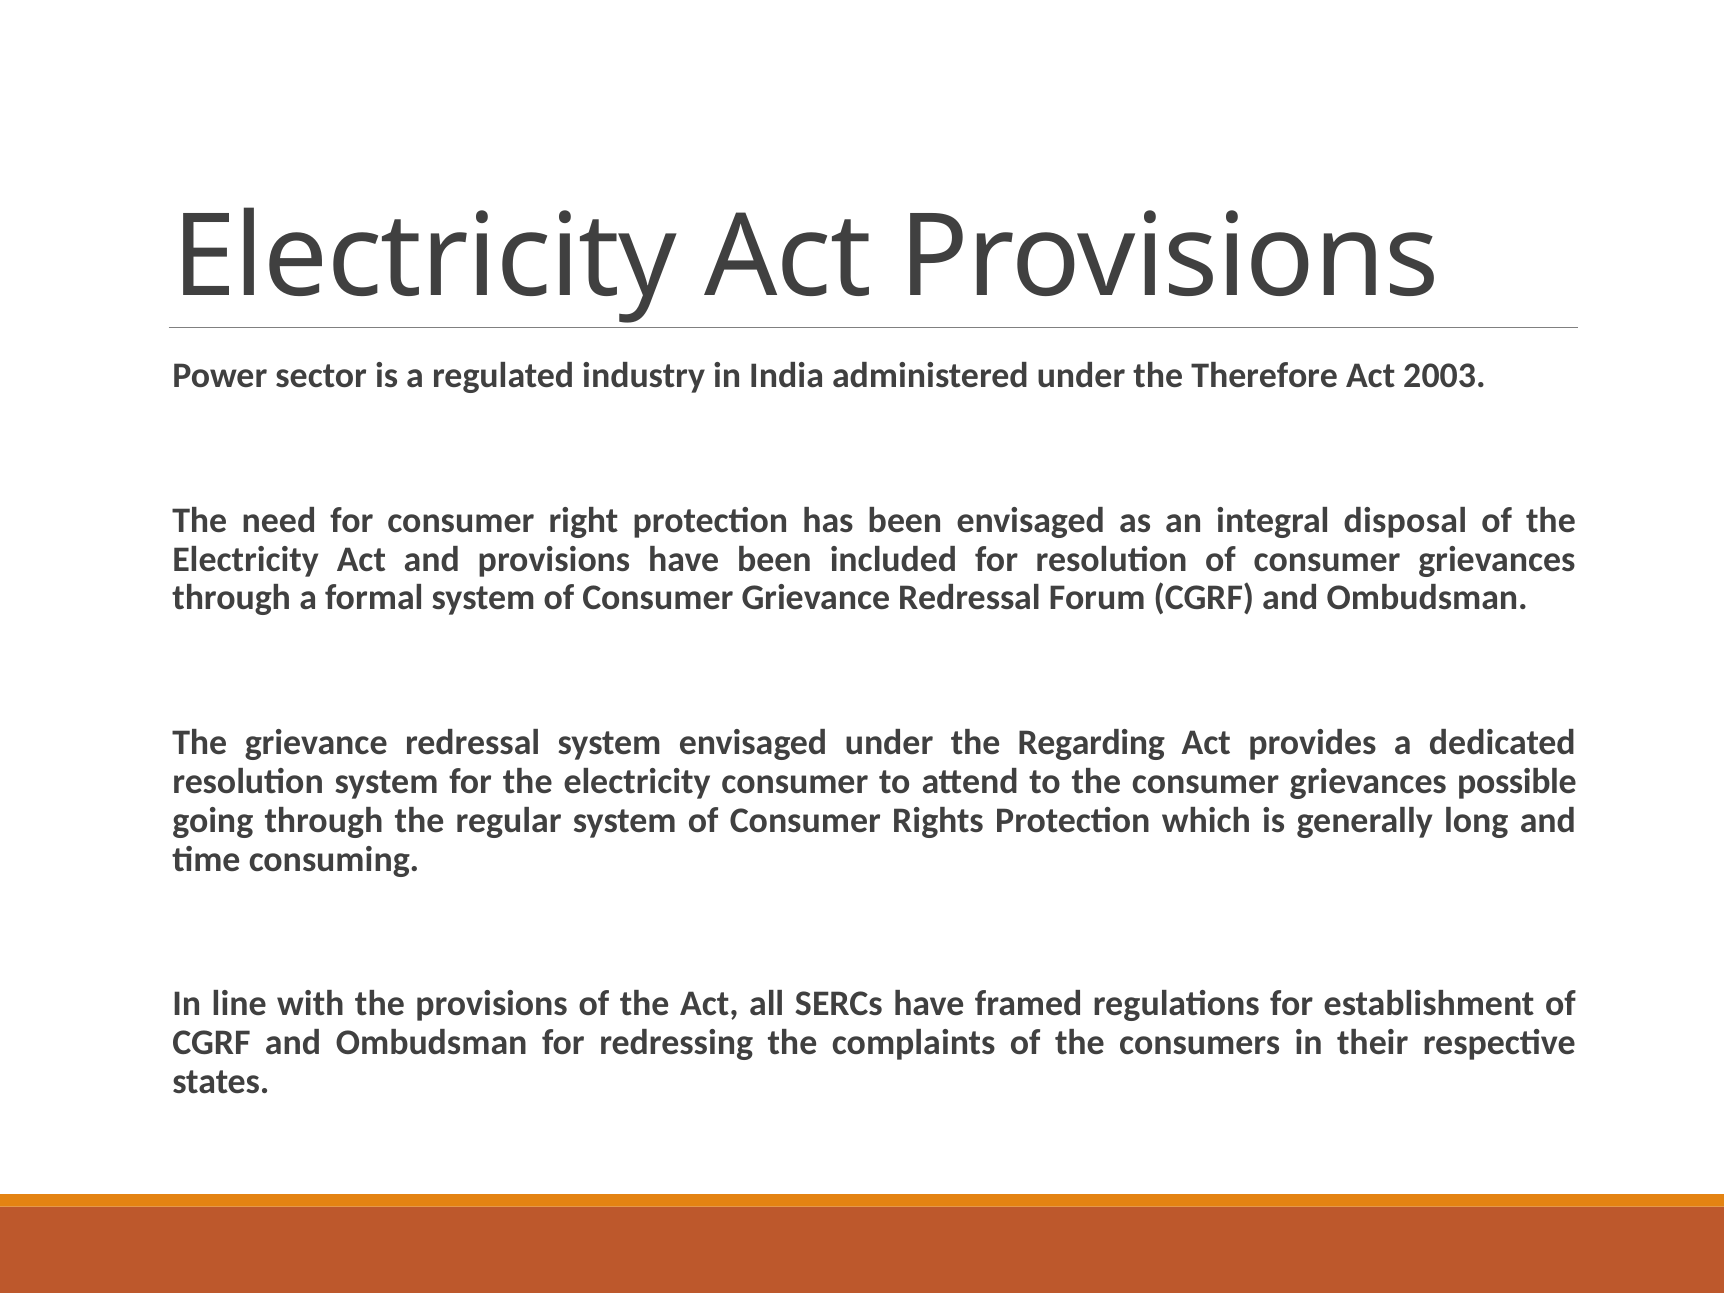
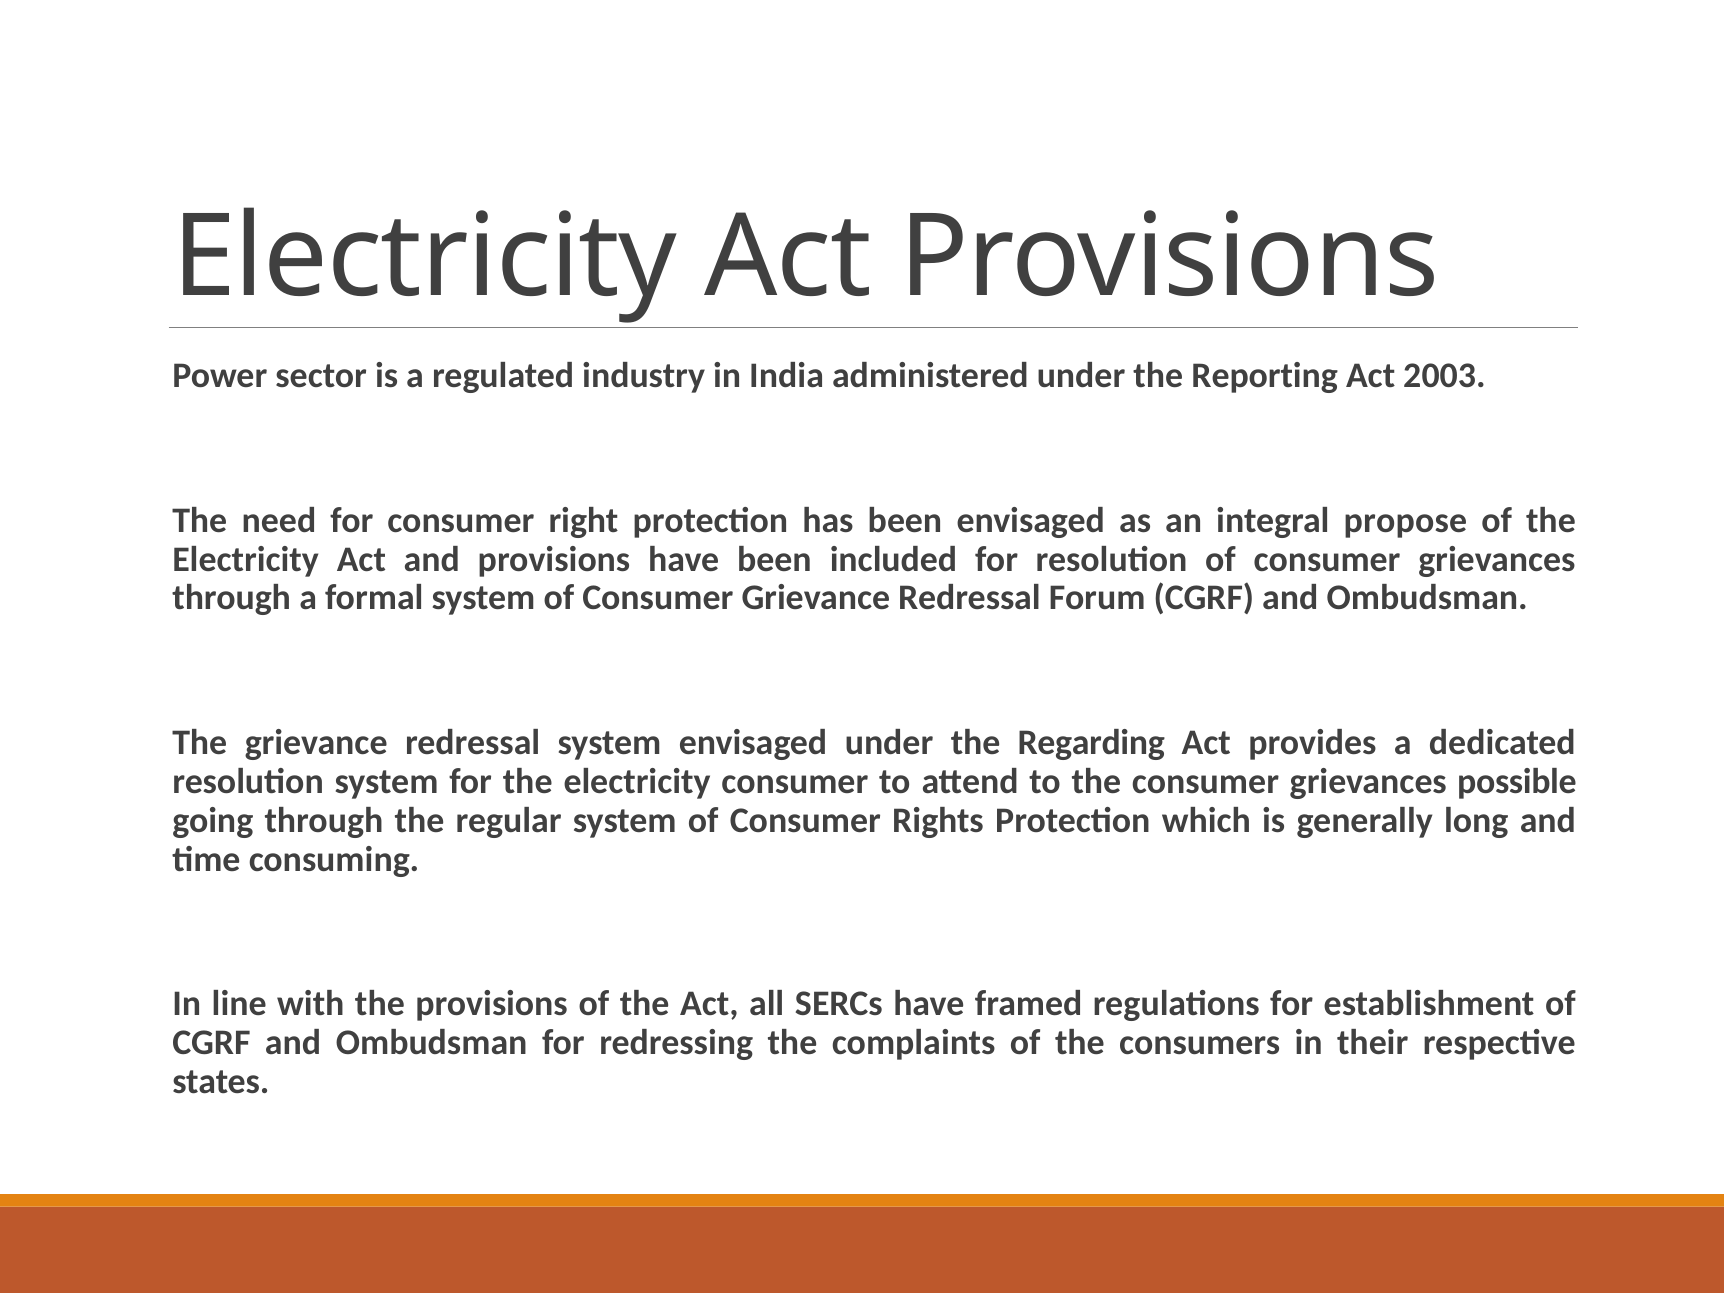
Therefore: Therefore -> Reporting (1265, 376)
disposal: disposal -> propose (1405, 520)
